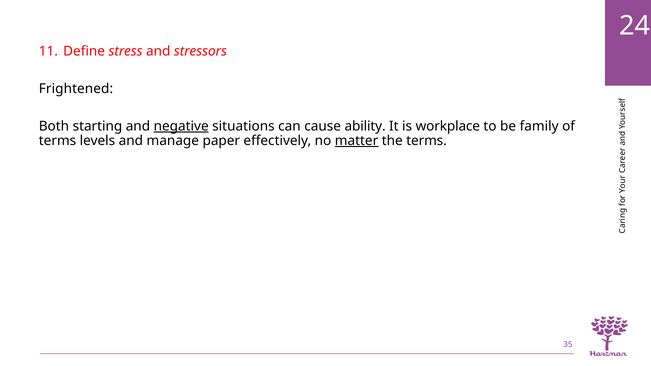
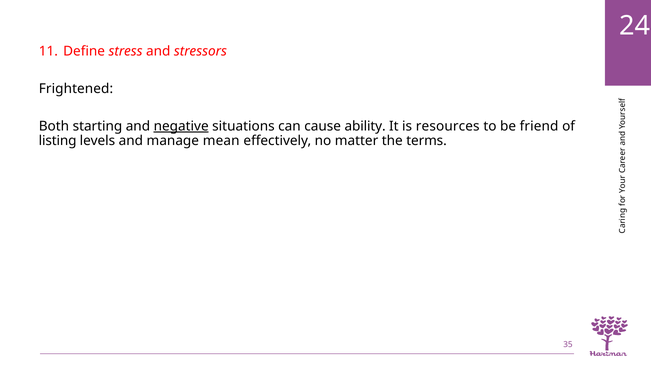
workplace: workplace -> resources (448, 126)
family: family -> friend (539, 126)
terms: terms -> listing (58, 141)
paper: paper -> mean (221, 141)
matter underline: present -> none (357, 141)
